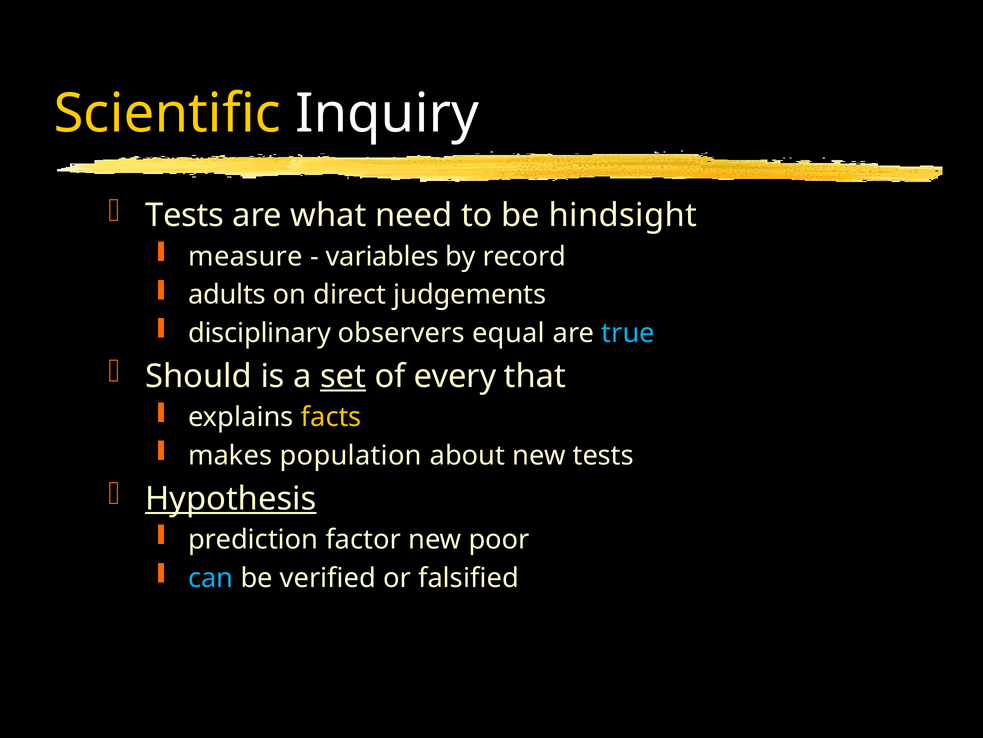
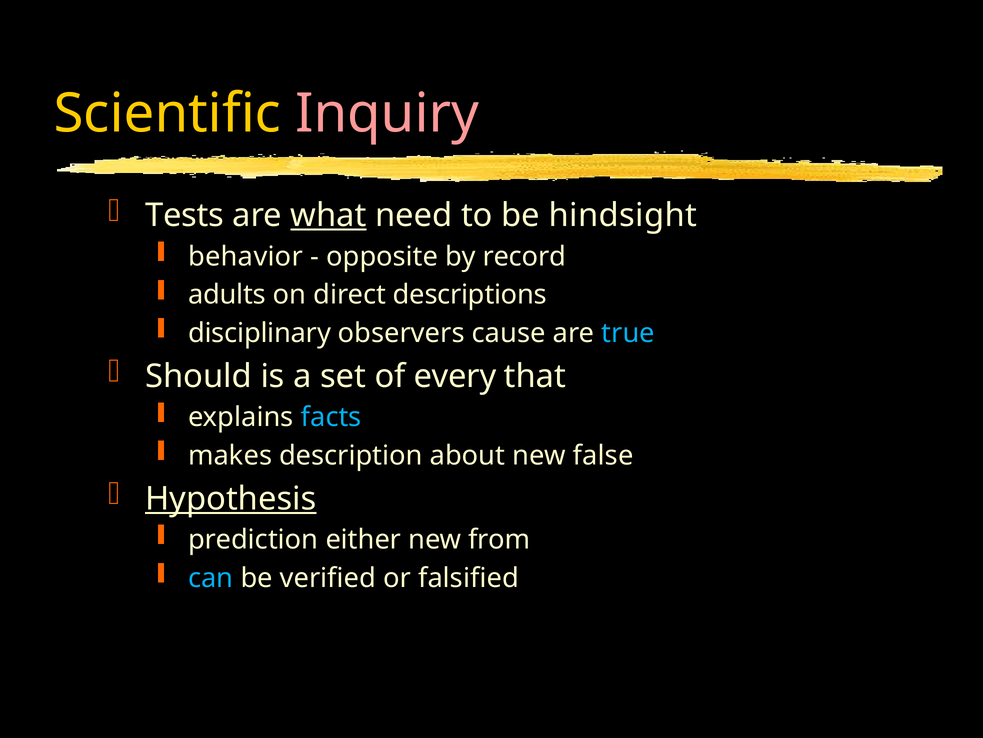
Inquiry colour: white -> pink (387, 114)
what underline: none -> present (329, 215)
measure: measure -> behavior (246, 256)
variables: variables -> opposite (382, 256)
judgements: judgements -> descriptions (470, 295)
equal: equal -> cause (509, 333)
set underline: present -> none (343, 376)
facts colour: yellow -> light blue (331, 417)
population: population -> description (351, 455)
new tests: tests -> false (603, 455)
factor: factor -> either (363, 539)
poor: poor -> from (499, 539)
